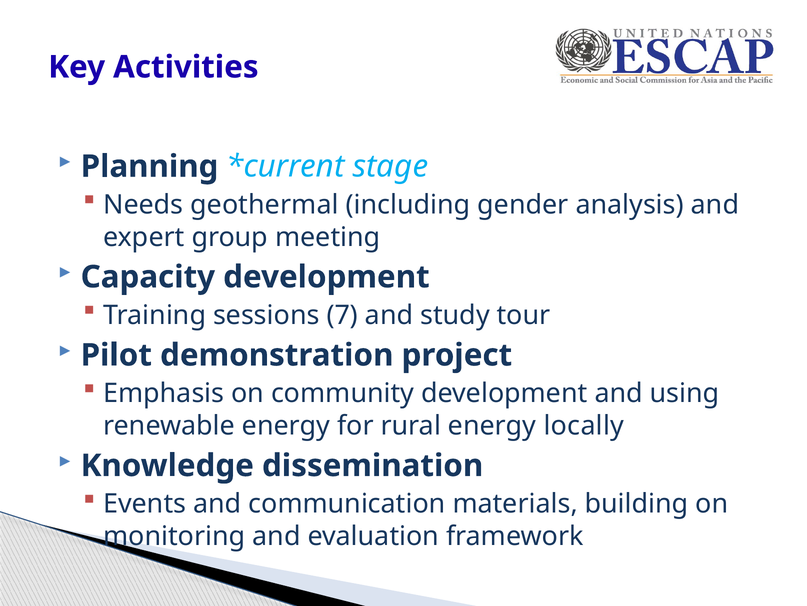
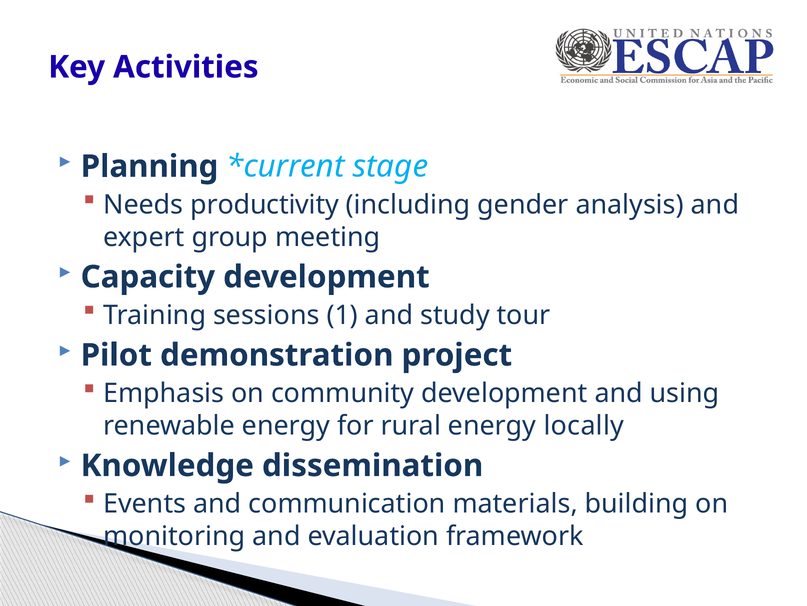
geothermal: geothermal -> productivity (265, 205)
7: 7 -> 1 (342, 315)
